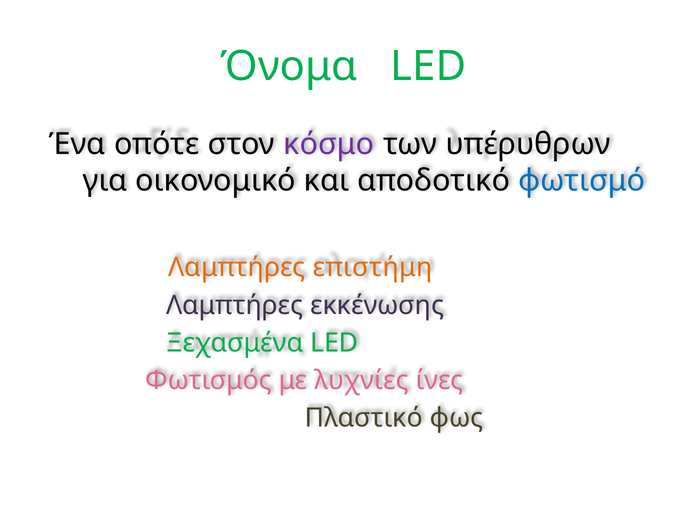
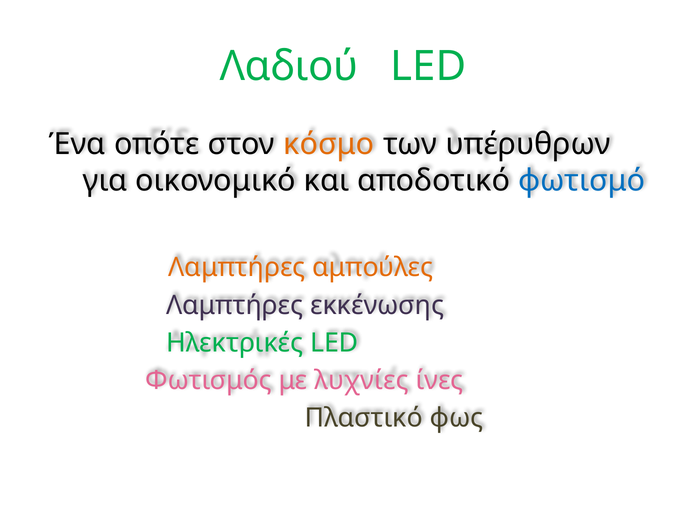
Όνομα: Όνομα -> Λαδιού (289, 67)
κόσμο colour: purple -> orange (329, 144)
επιστήμη: επιστήμη -> αμπούλες (373, 268)
Ξεχασμένα: Ξεχασμένα -> Ηλεκτρικές (235, 343)
